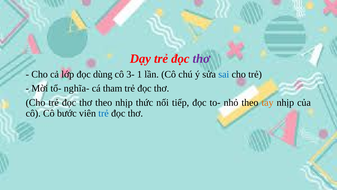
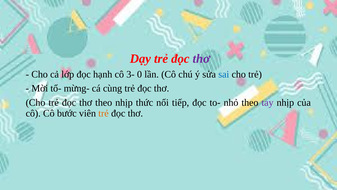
dùng: dùng -> hạnh (103, 74)
1: 1 -> 0 (139, 74)
nghĩa-: nghĩa- -> mừng- (77, 88)
tham: tham -> cùng (113, 88)
tay colour: orange -> purple (268, 102)
trẻ colour: blue -> orange (104, 113)
